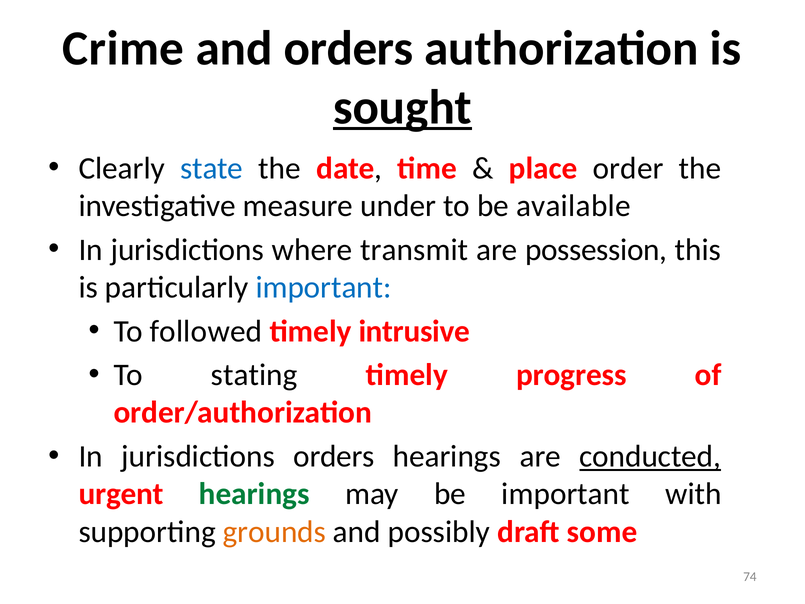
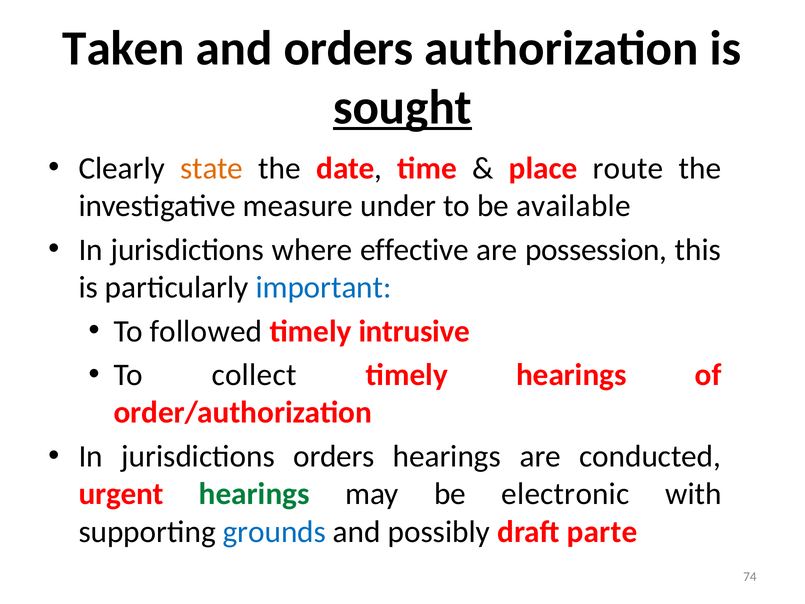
Crime: Crime -> Taken (124, 48)
state colour: blue -> orange (212, 168)
order: order -> route (628, 168)
transmit: transmit -> effective (414, 250)
stating: stating -> collect (254, 375)
timely progress: progress -> hearings (571, 375)
conducted underline: present -> none (650, 456)
be important: important -> electronic (565, 494)
grounds colour: orange -> blue (274, 532)
some: some -> parte (602, 532)
